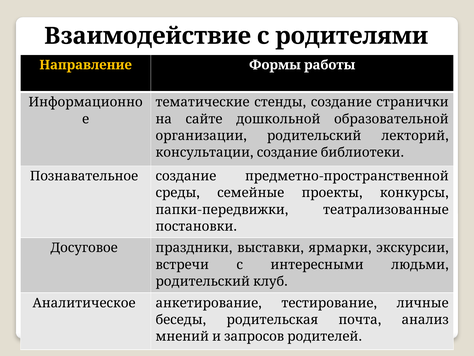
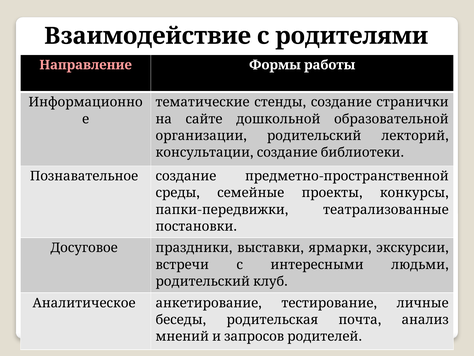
Направление colour: yellow -> pink (86, 65)
